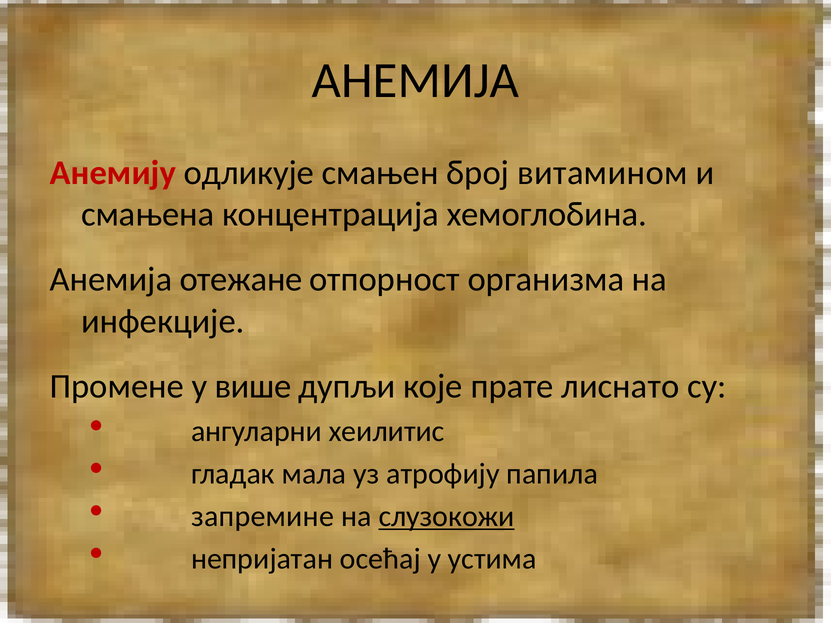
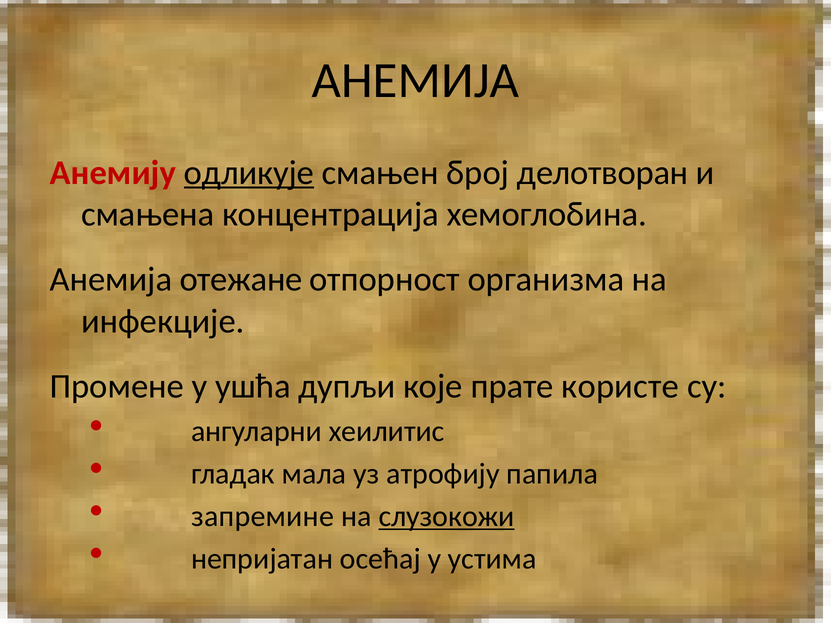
одликује underline: none -> present (249, 173)
витамином: витамином -> делотворан (603, 173)
више: више -> ушћа (253, 387)
лиснато: лиснато -> користе (620, 387)
